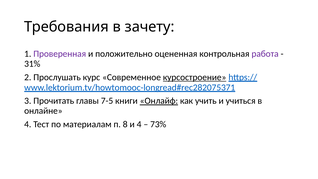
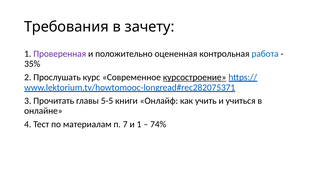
работа colour: purple -> blue (265, 54)
31%: 31% -> 35% (32, 64)
7-5: 7-5 -> 5-5 (107, 101)
Онлайф underline: present -> none (159, 101)
8: 8 -> 7 (125, 124)
и 4: 4 -> 1 (139, 124)
73%: 73% -> 74% (158, 124)
